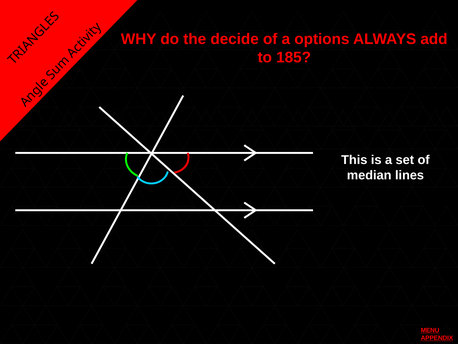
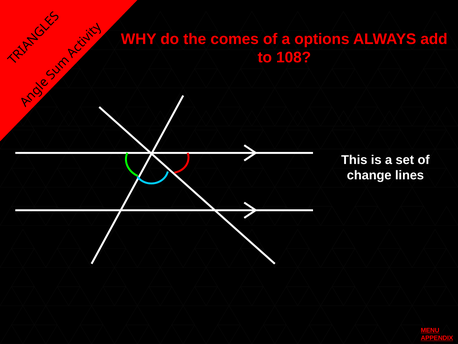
decide: decide -> comes (235, 39)
185: 185 -> 108 (294, 58)
median: median -> change (369, 175)
